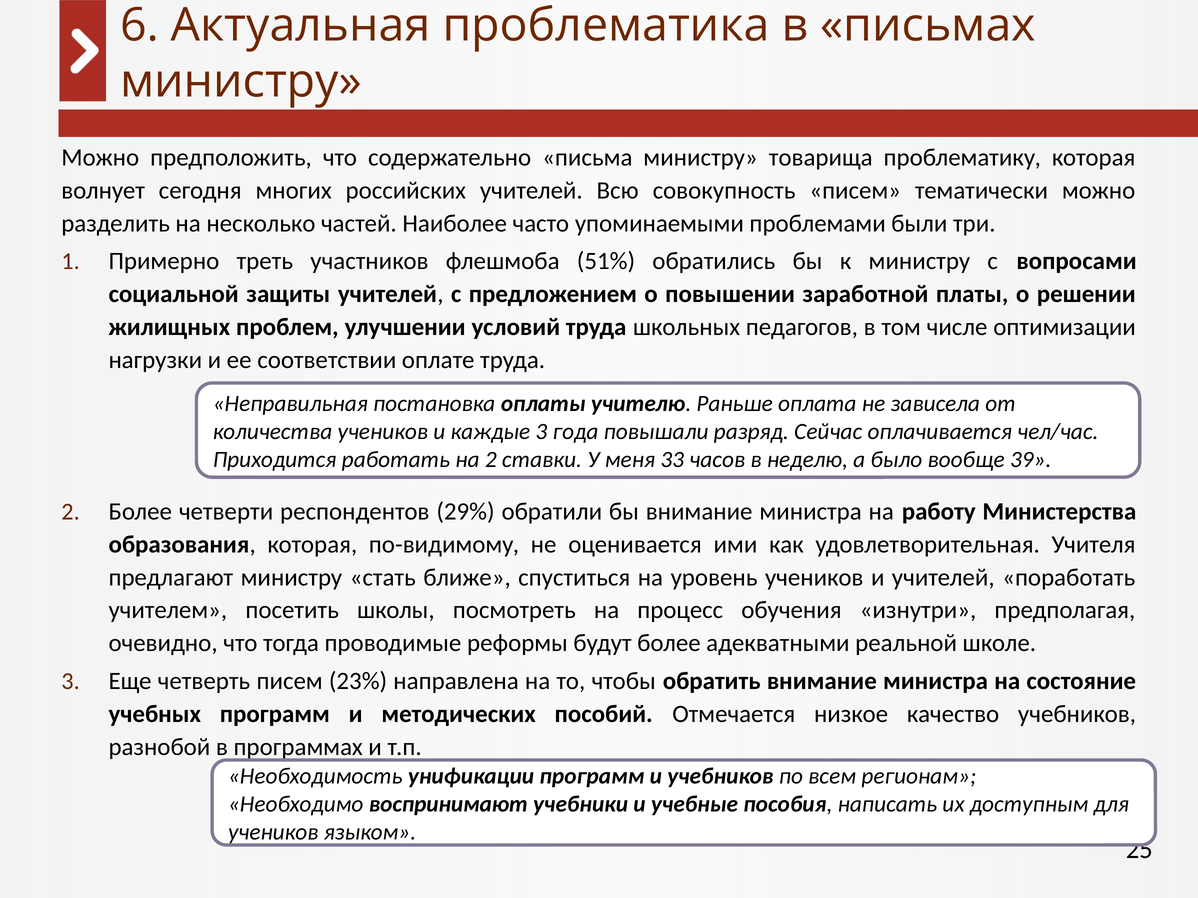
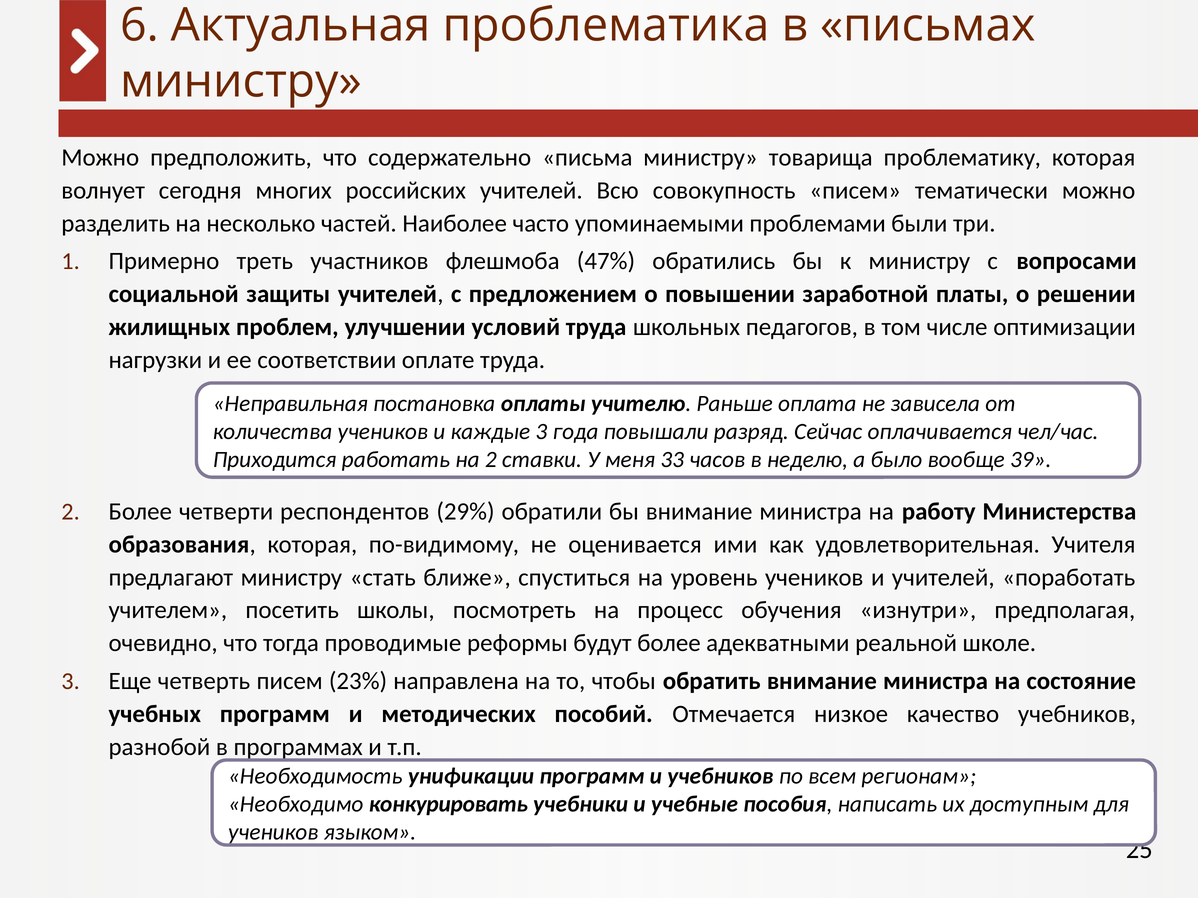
51%: 51% -> 47% (606, 261)
воспринимают: воспринимают -> конкурировать (448, 805)
